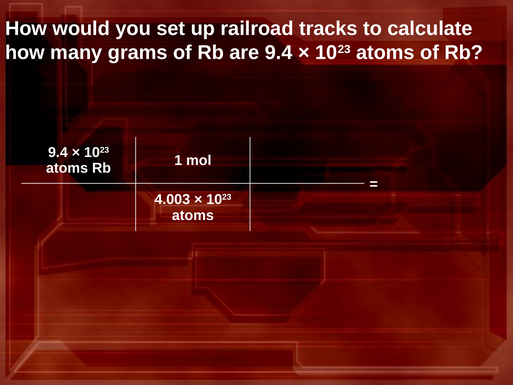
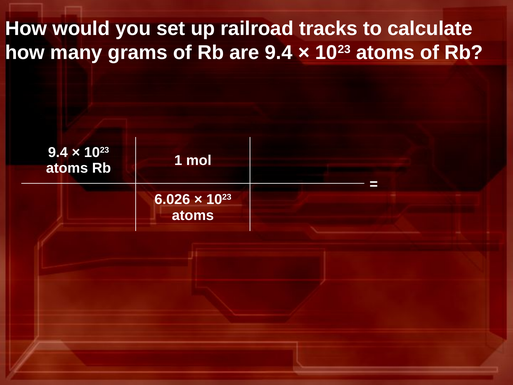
4.003: 4.003 -> 6.026 (172, 199)
